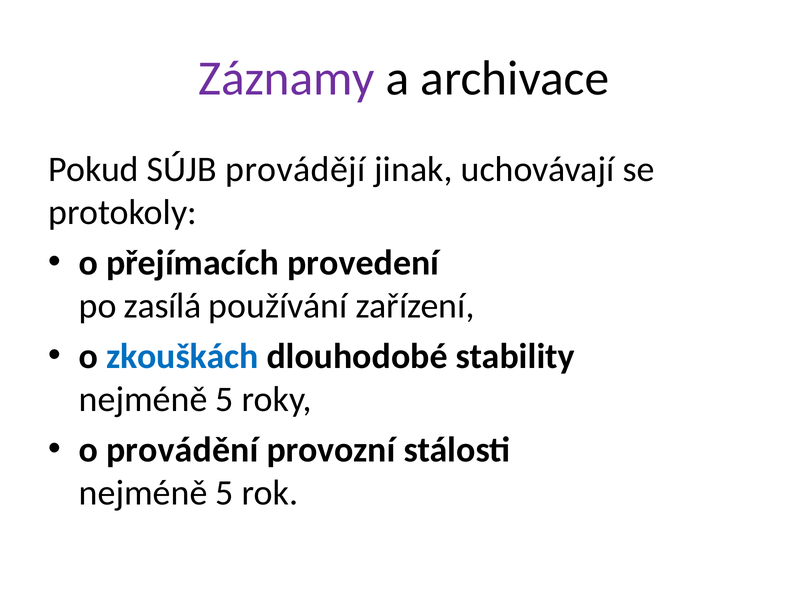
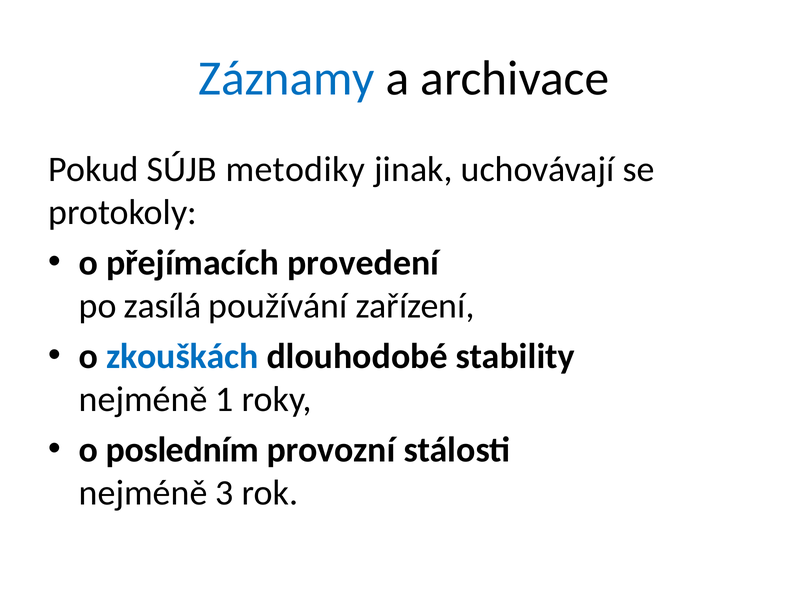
Záznamy colour: purple -> blue (286, 78)
provádějí: provádějí -> metodiky (295, 170)
5: 5 -> 1 (225, 399)
provádění: provádění -> posledním (182, 450)
5: 5 -> 3 (225, 493)
